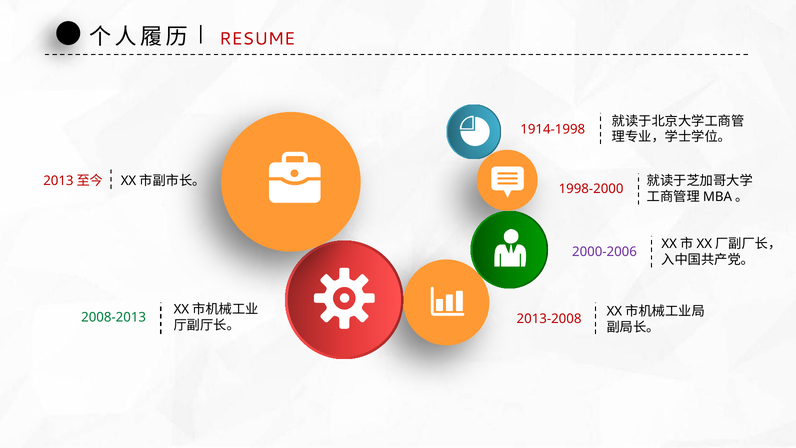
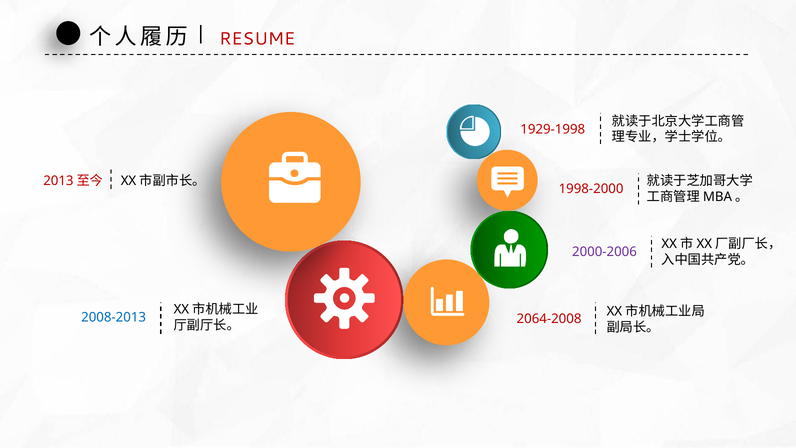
1914-1998: 1914-1998 -> 1929-1998 (553, 129)
2008-2013 colour: green -> blue (114, 317)
2013-2008: 2013-2008 -> 2064-2008 (549, 319)
